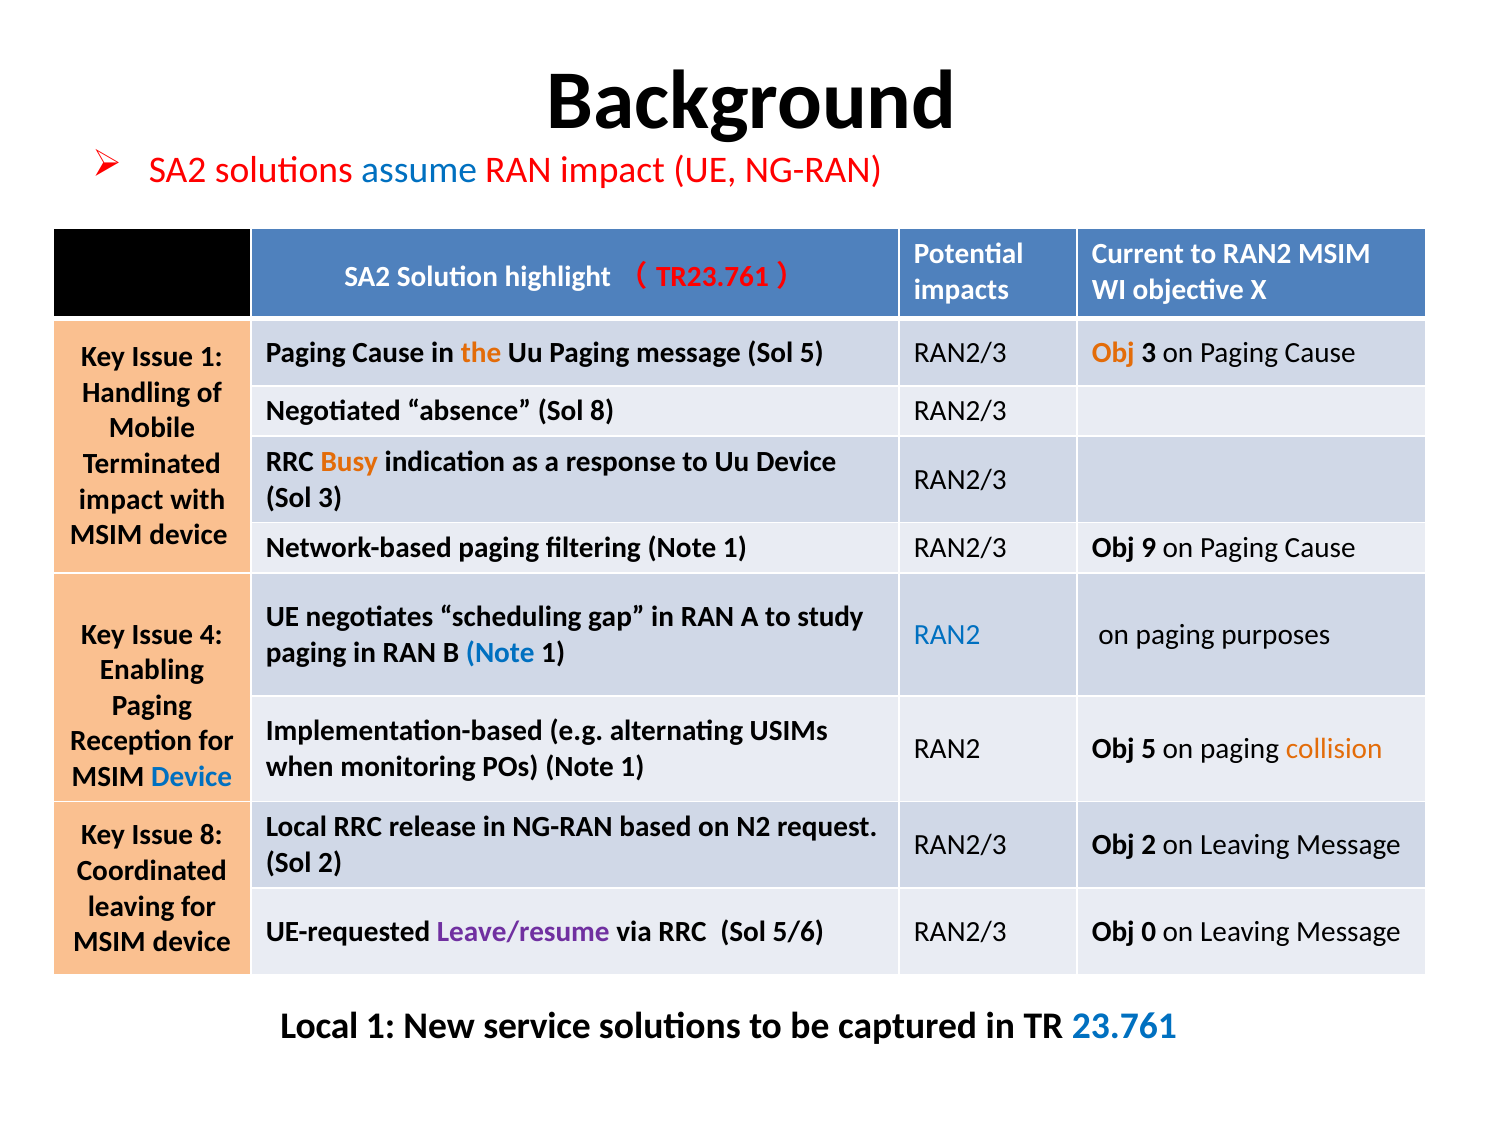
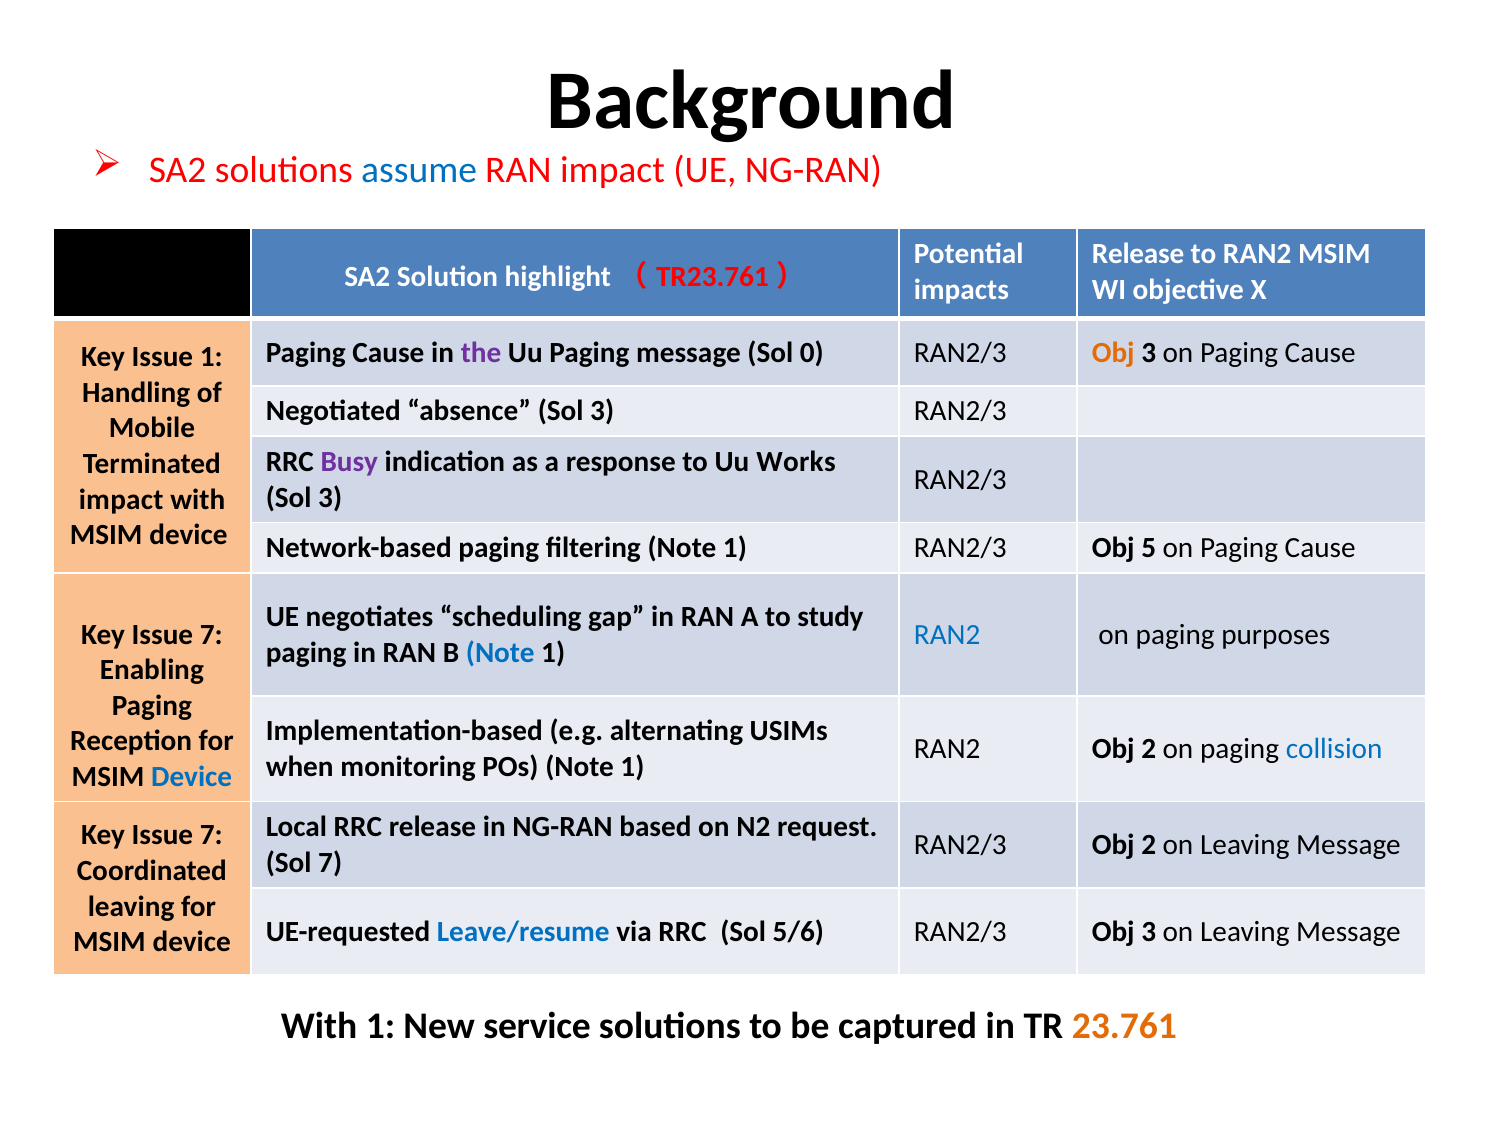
Current: Current -> Release (1138, 254)
the colour: orange -> purple (481, 352)
Sol 5: 5 -> 0 (812, 352)
absence Sol 8: 8 -> 3 (602, 411)
Busy colour: orange -> purple (349, 462)
Uu Device: Device -> Works (796, 462)
9: 9 -> 5 (1149, 548)
4: 4 -> 7 (211, 635)
RAN2 Obj 5: 5 -> 2 (1149, 749)
collision colour: orange -> blue (1334, 749)
8: 8 -> 7 (211, 836)
Sol 2: 2 -> 7 (330, 863)
Leave/resume colour: purple -> blue (523, 932)
5/6 RAN2/3 Obj 0: 0 -> 3 (1149, 932)
Local: Local -> With (319, 1026)
23.761 colour: blue -> orange (1124, 1026)
